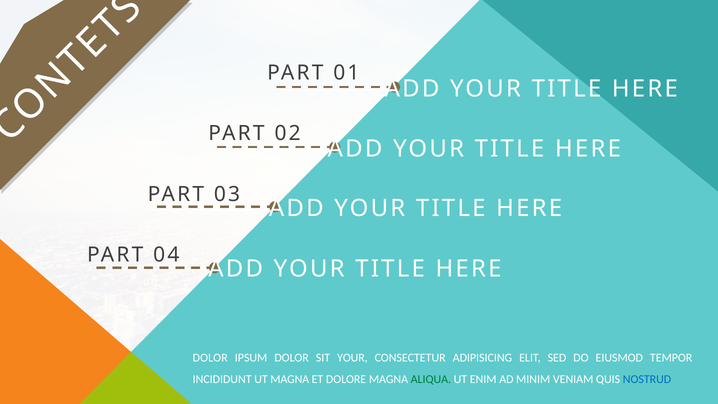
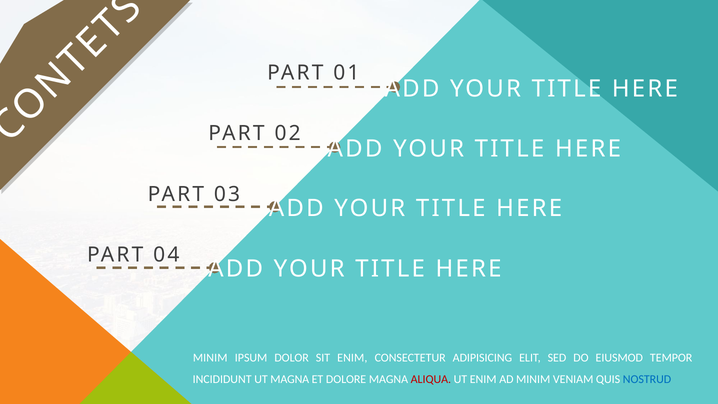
DOLOR: DOLOR -> MINIM (210, 357)
SIT YOUR: YOUR -> ENIM (352, 357)
ALIQUA colour: green -> red (431, 379)
